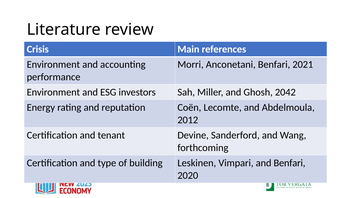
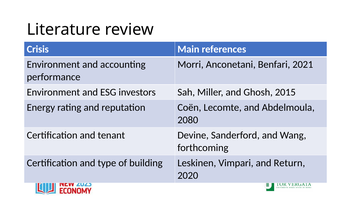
2042: 2042 -> 2015 (285, 92)
2012: 2012 -> 2080 (188, 120)
and Benfari: Benfari -> Return (289, 162)
